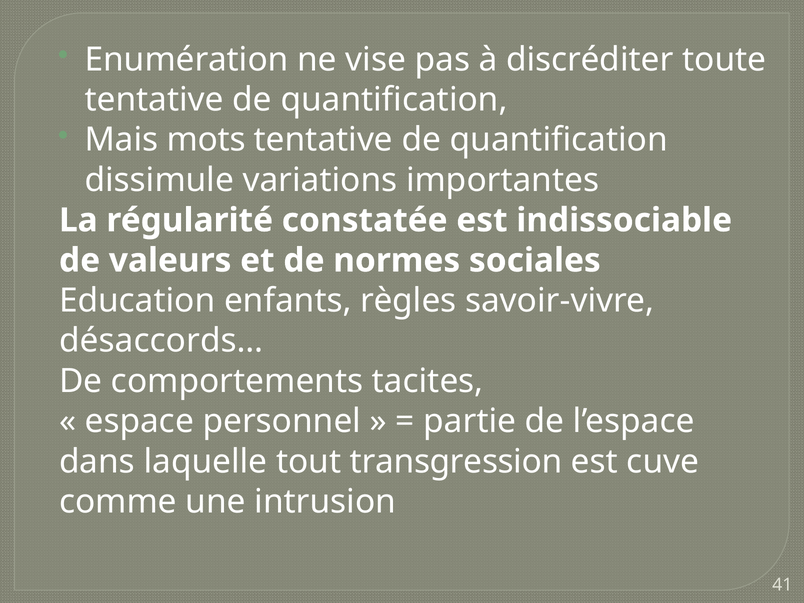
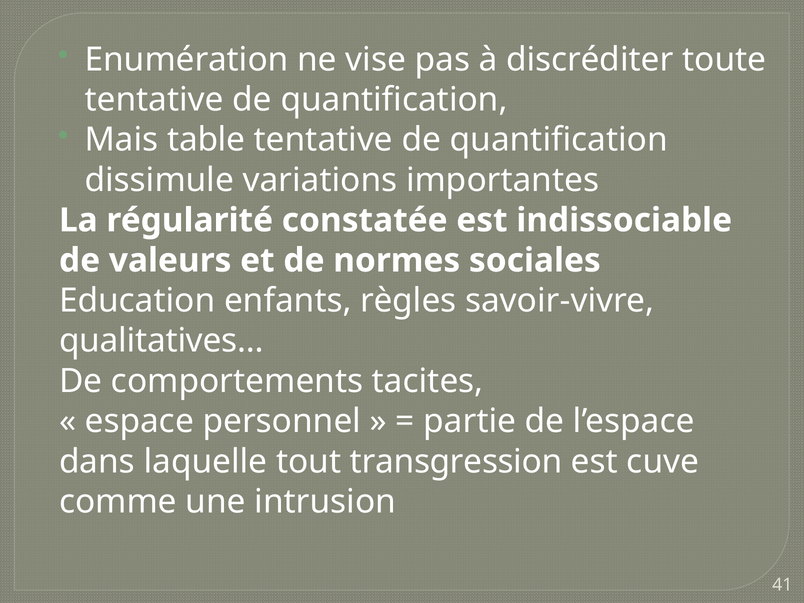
mots: mots -> table (206, 140)
désaccords…: désaccords… -> qualitatives… (161, 341)
